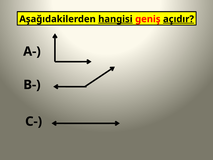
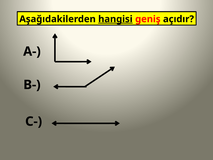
açıdır underline: present -> none (178, 19)
